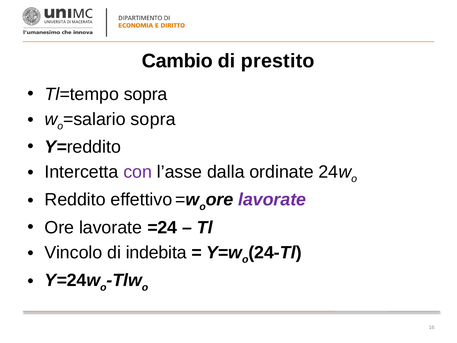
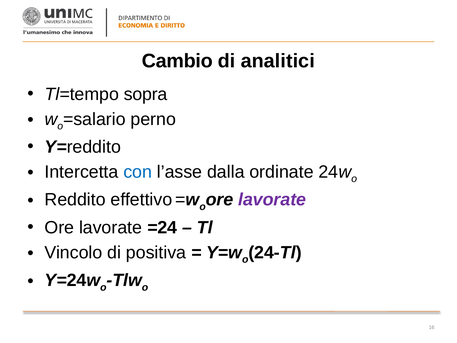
prestito: prestito -> analitici (278, 61)
sopra: sopra -> perno (153, 119)
con colour: purple -> blue (138, 172)
indebita: indebita -> positiva (156, 252)
